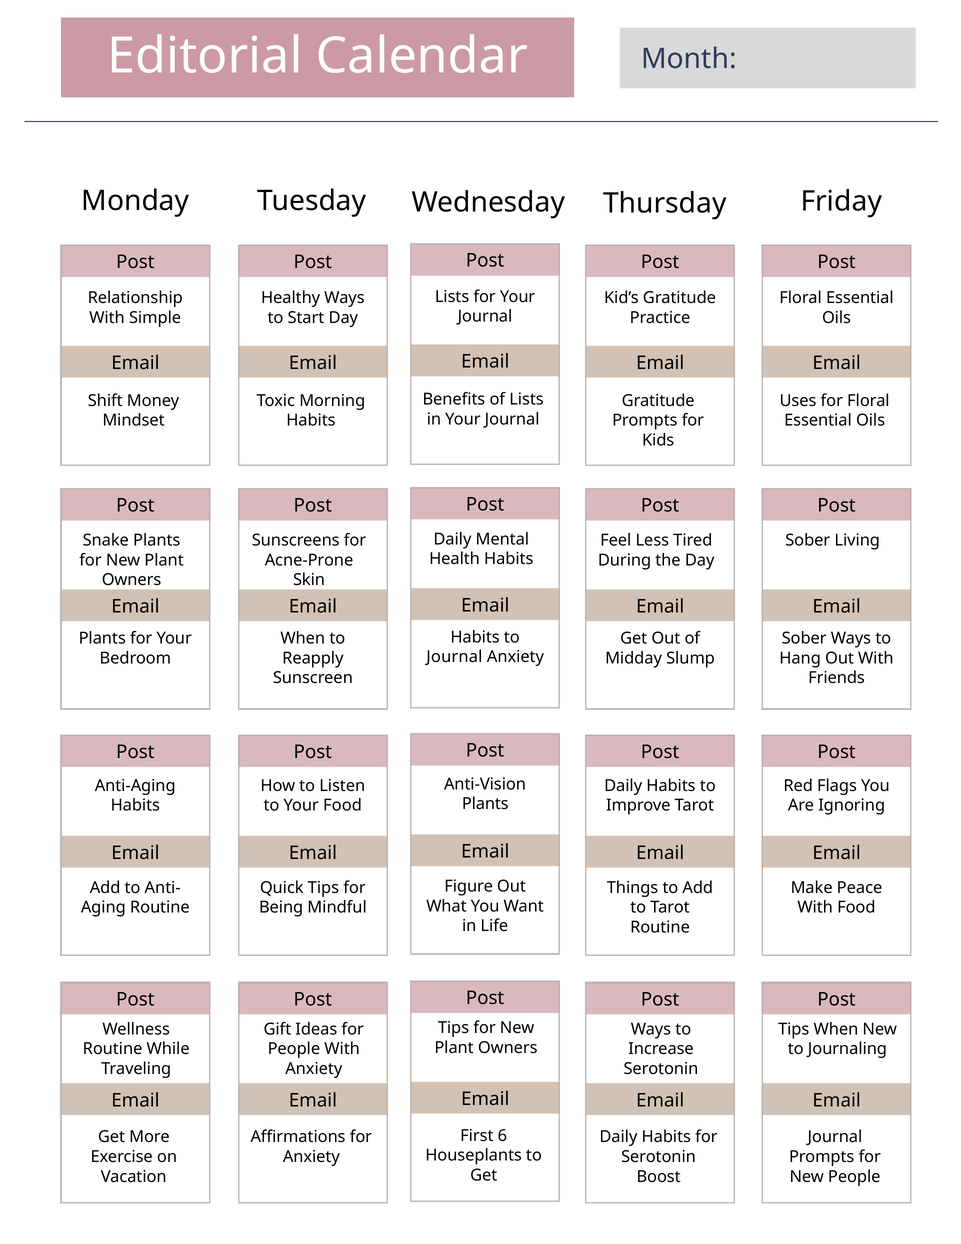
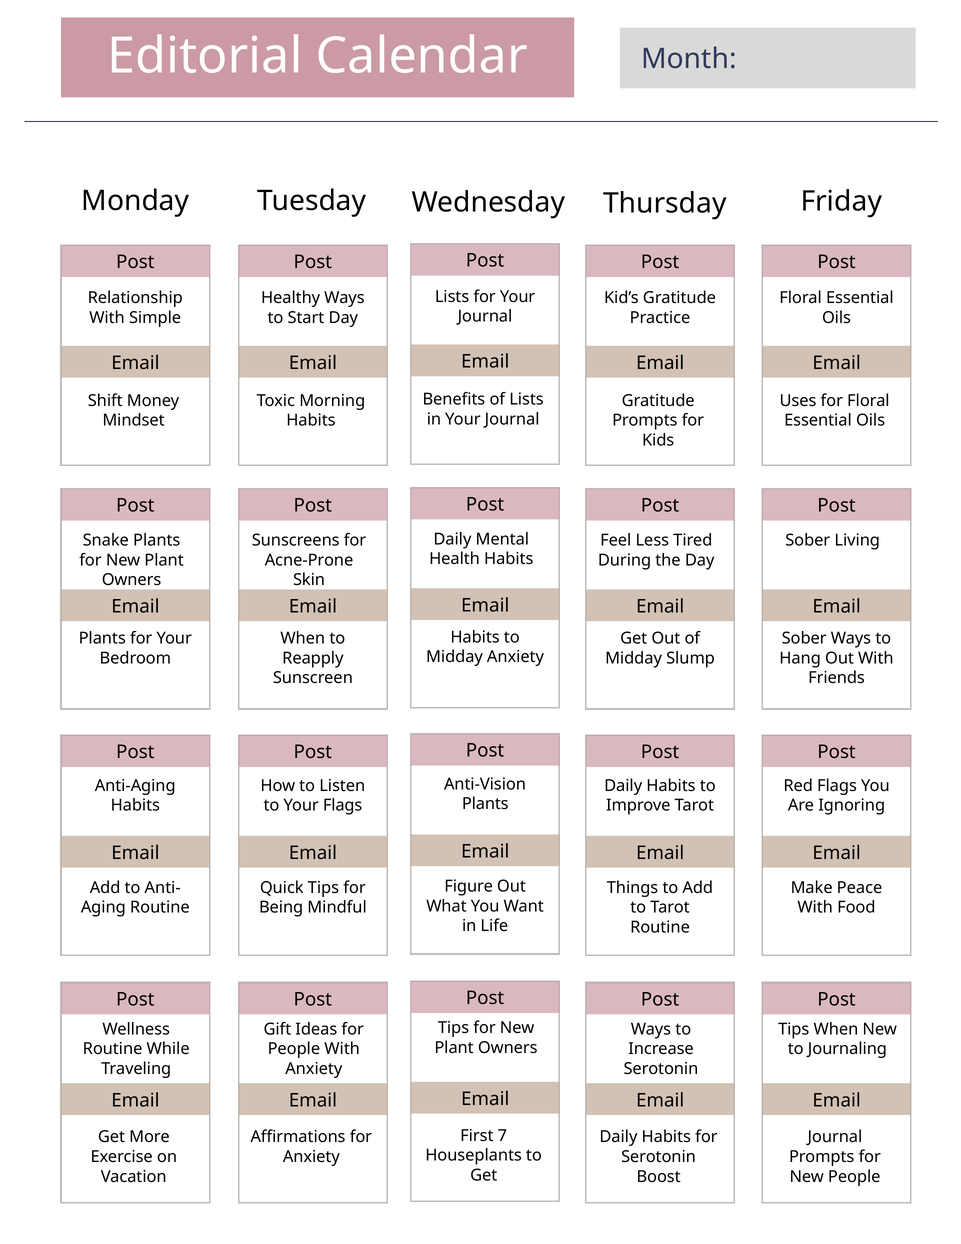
Journal: Journal -> Midday (454, 657)
Your Food: Food -> Flags (343, 805)
6: 6 -> 7 (502, 1135)
